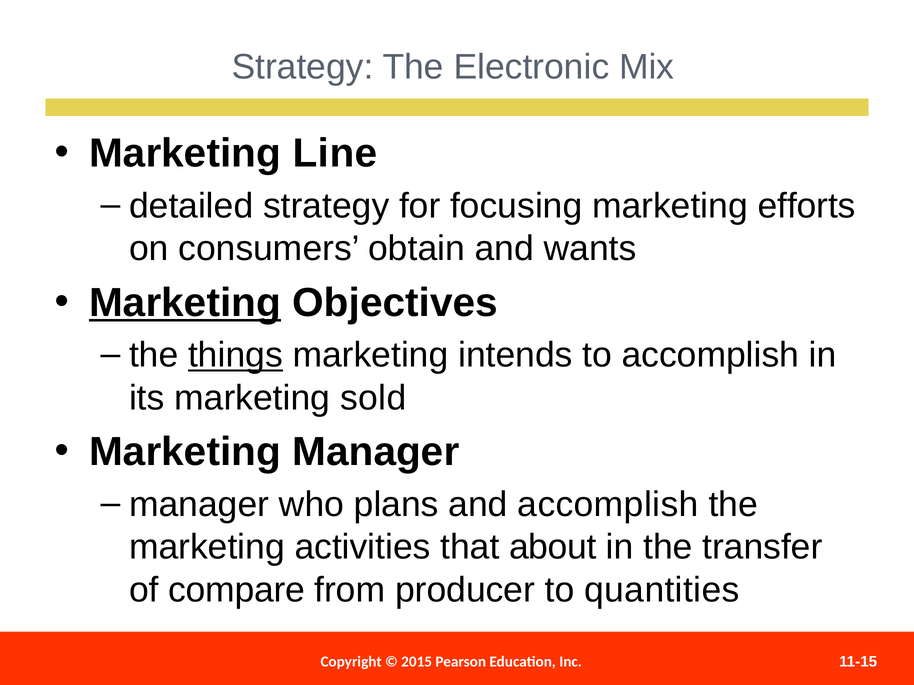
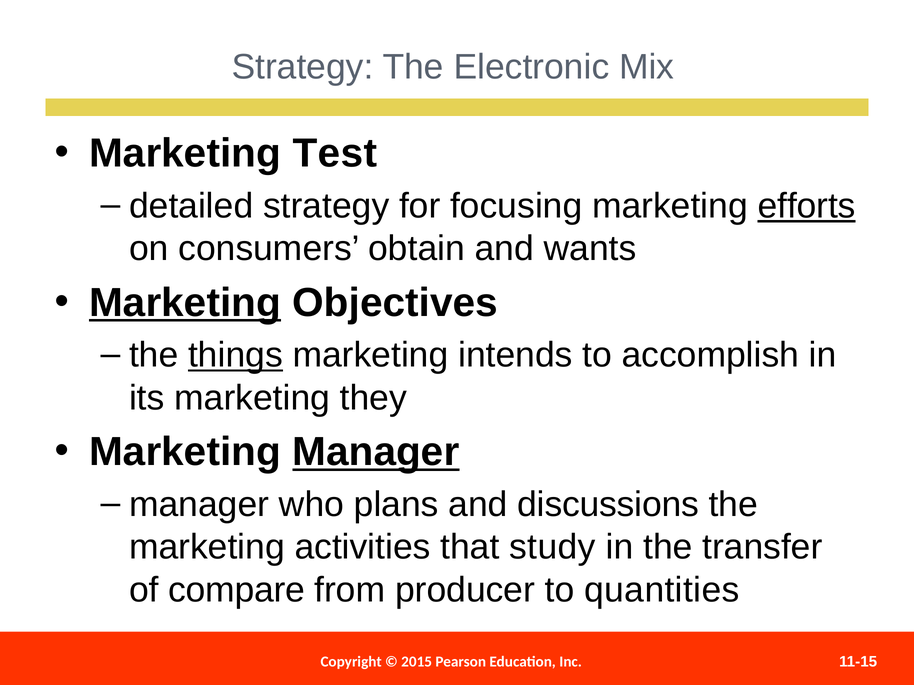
Line: Line -> Test (335, 154)
efforts underline: none -> present (807, 206)
sold: sold -> they (373, 398)
Manager underline: none -> present (376, 452)
and accomplish: accomplish -> discussions (608, 505)
about: about -> study (552, 548)
